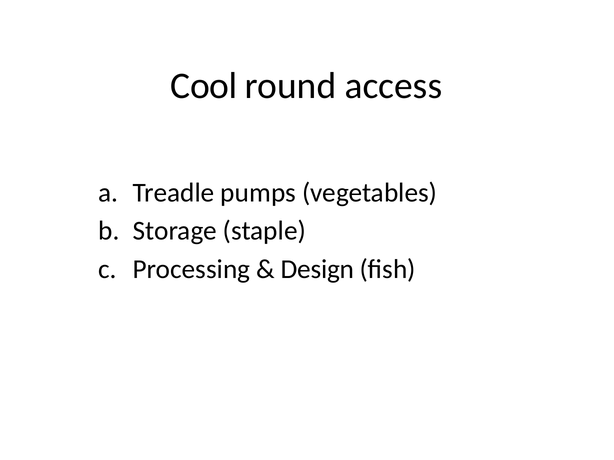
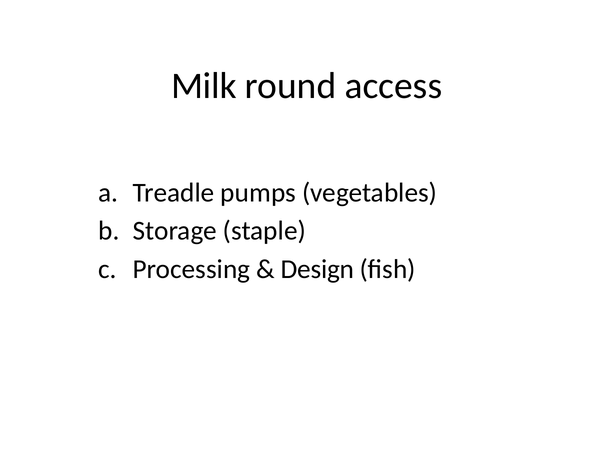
Cool: Cool -> Milk (204, 86)
